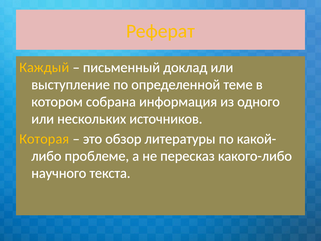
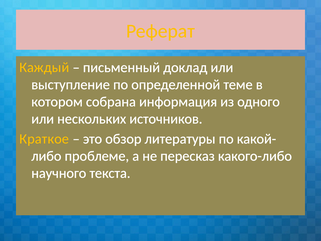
Которая: Которая -> Краткое (44, 139)
